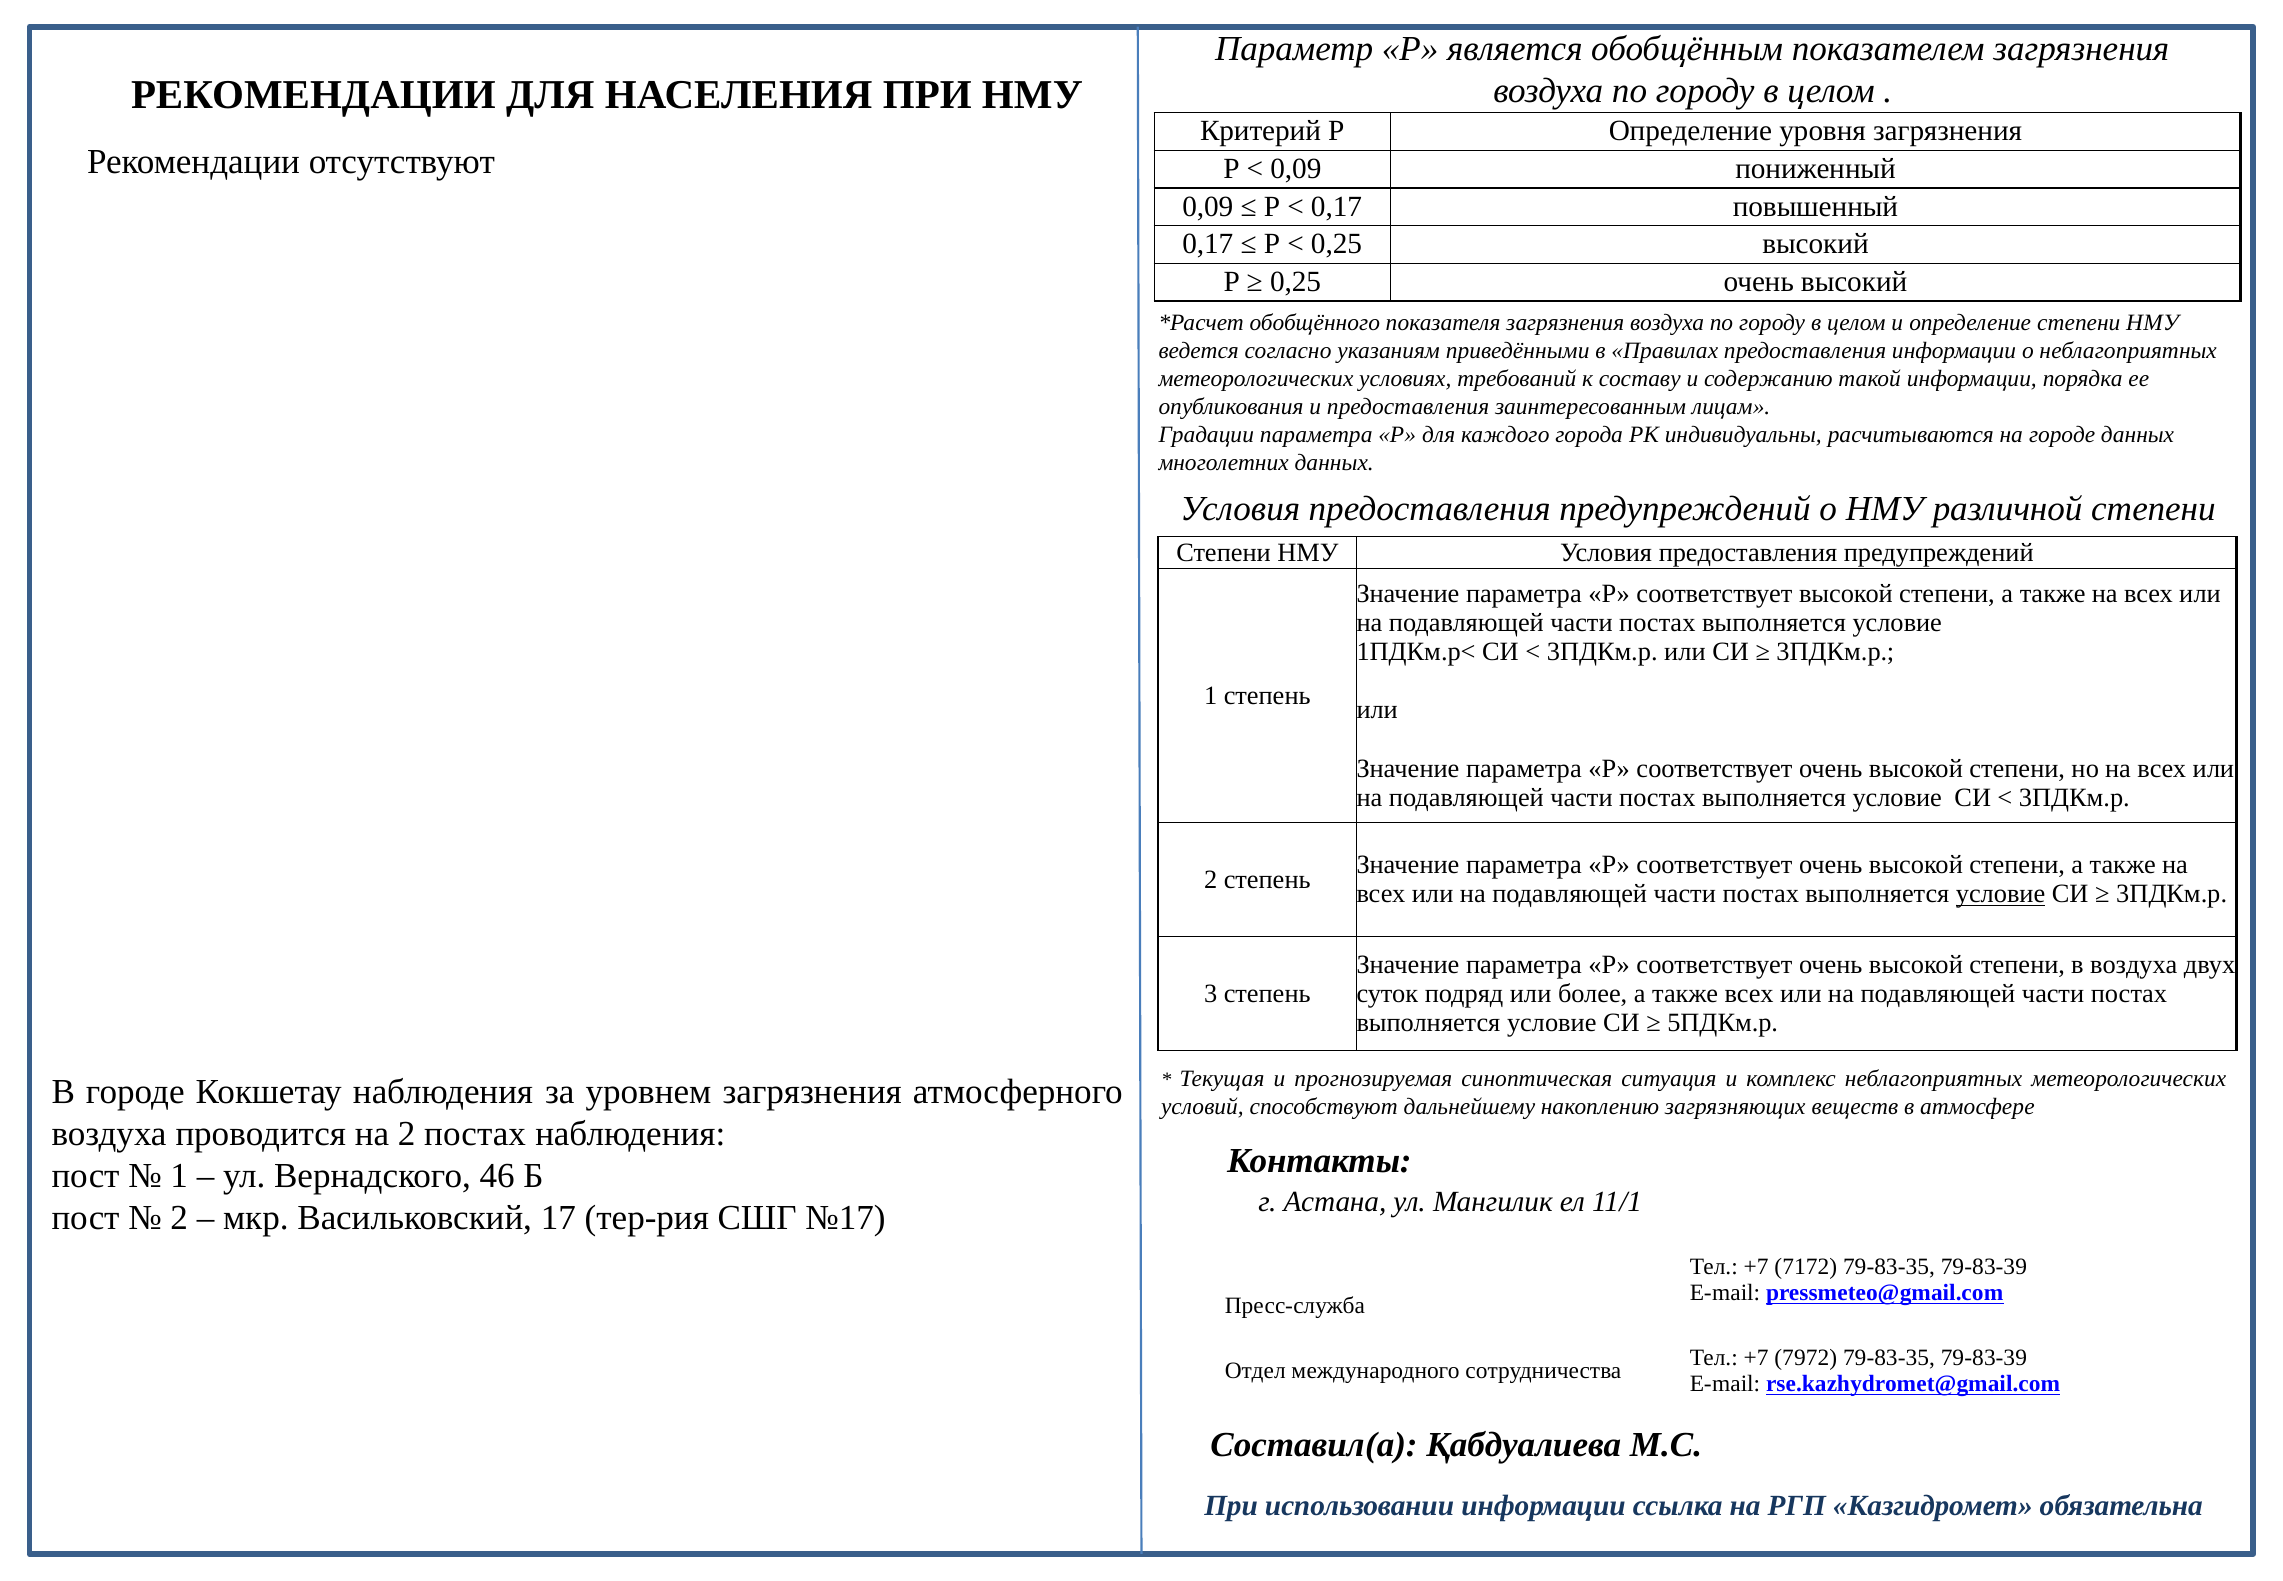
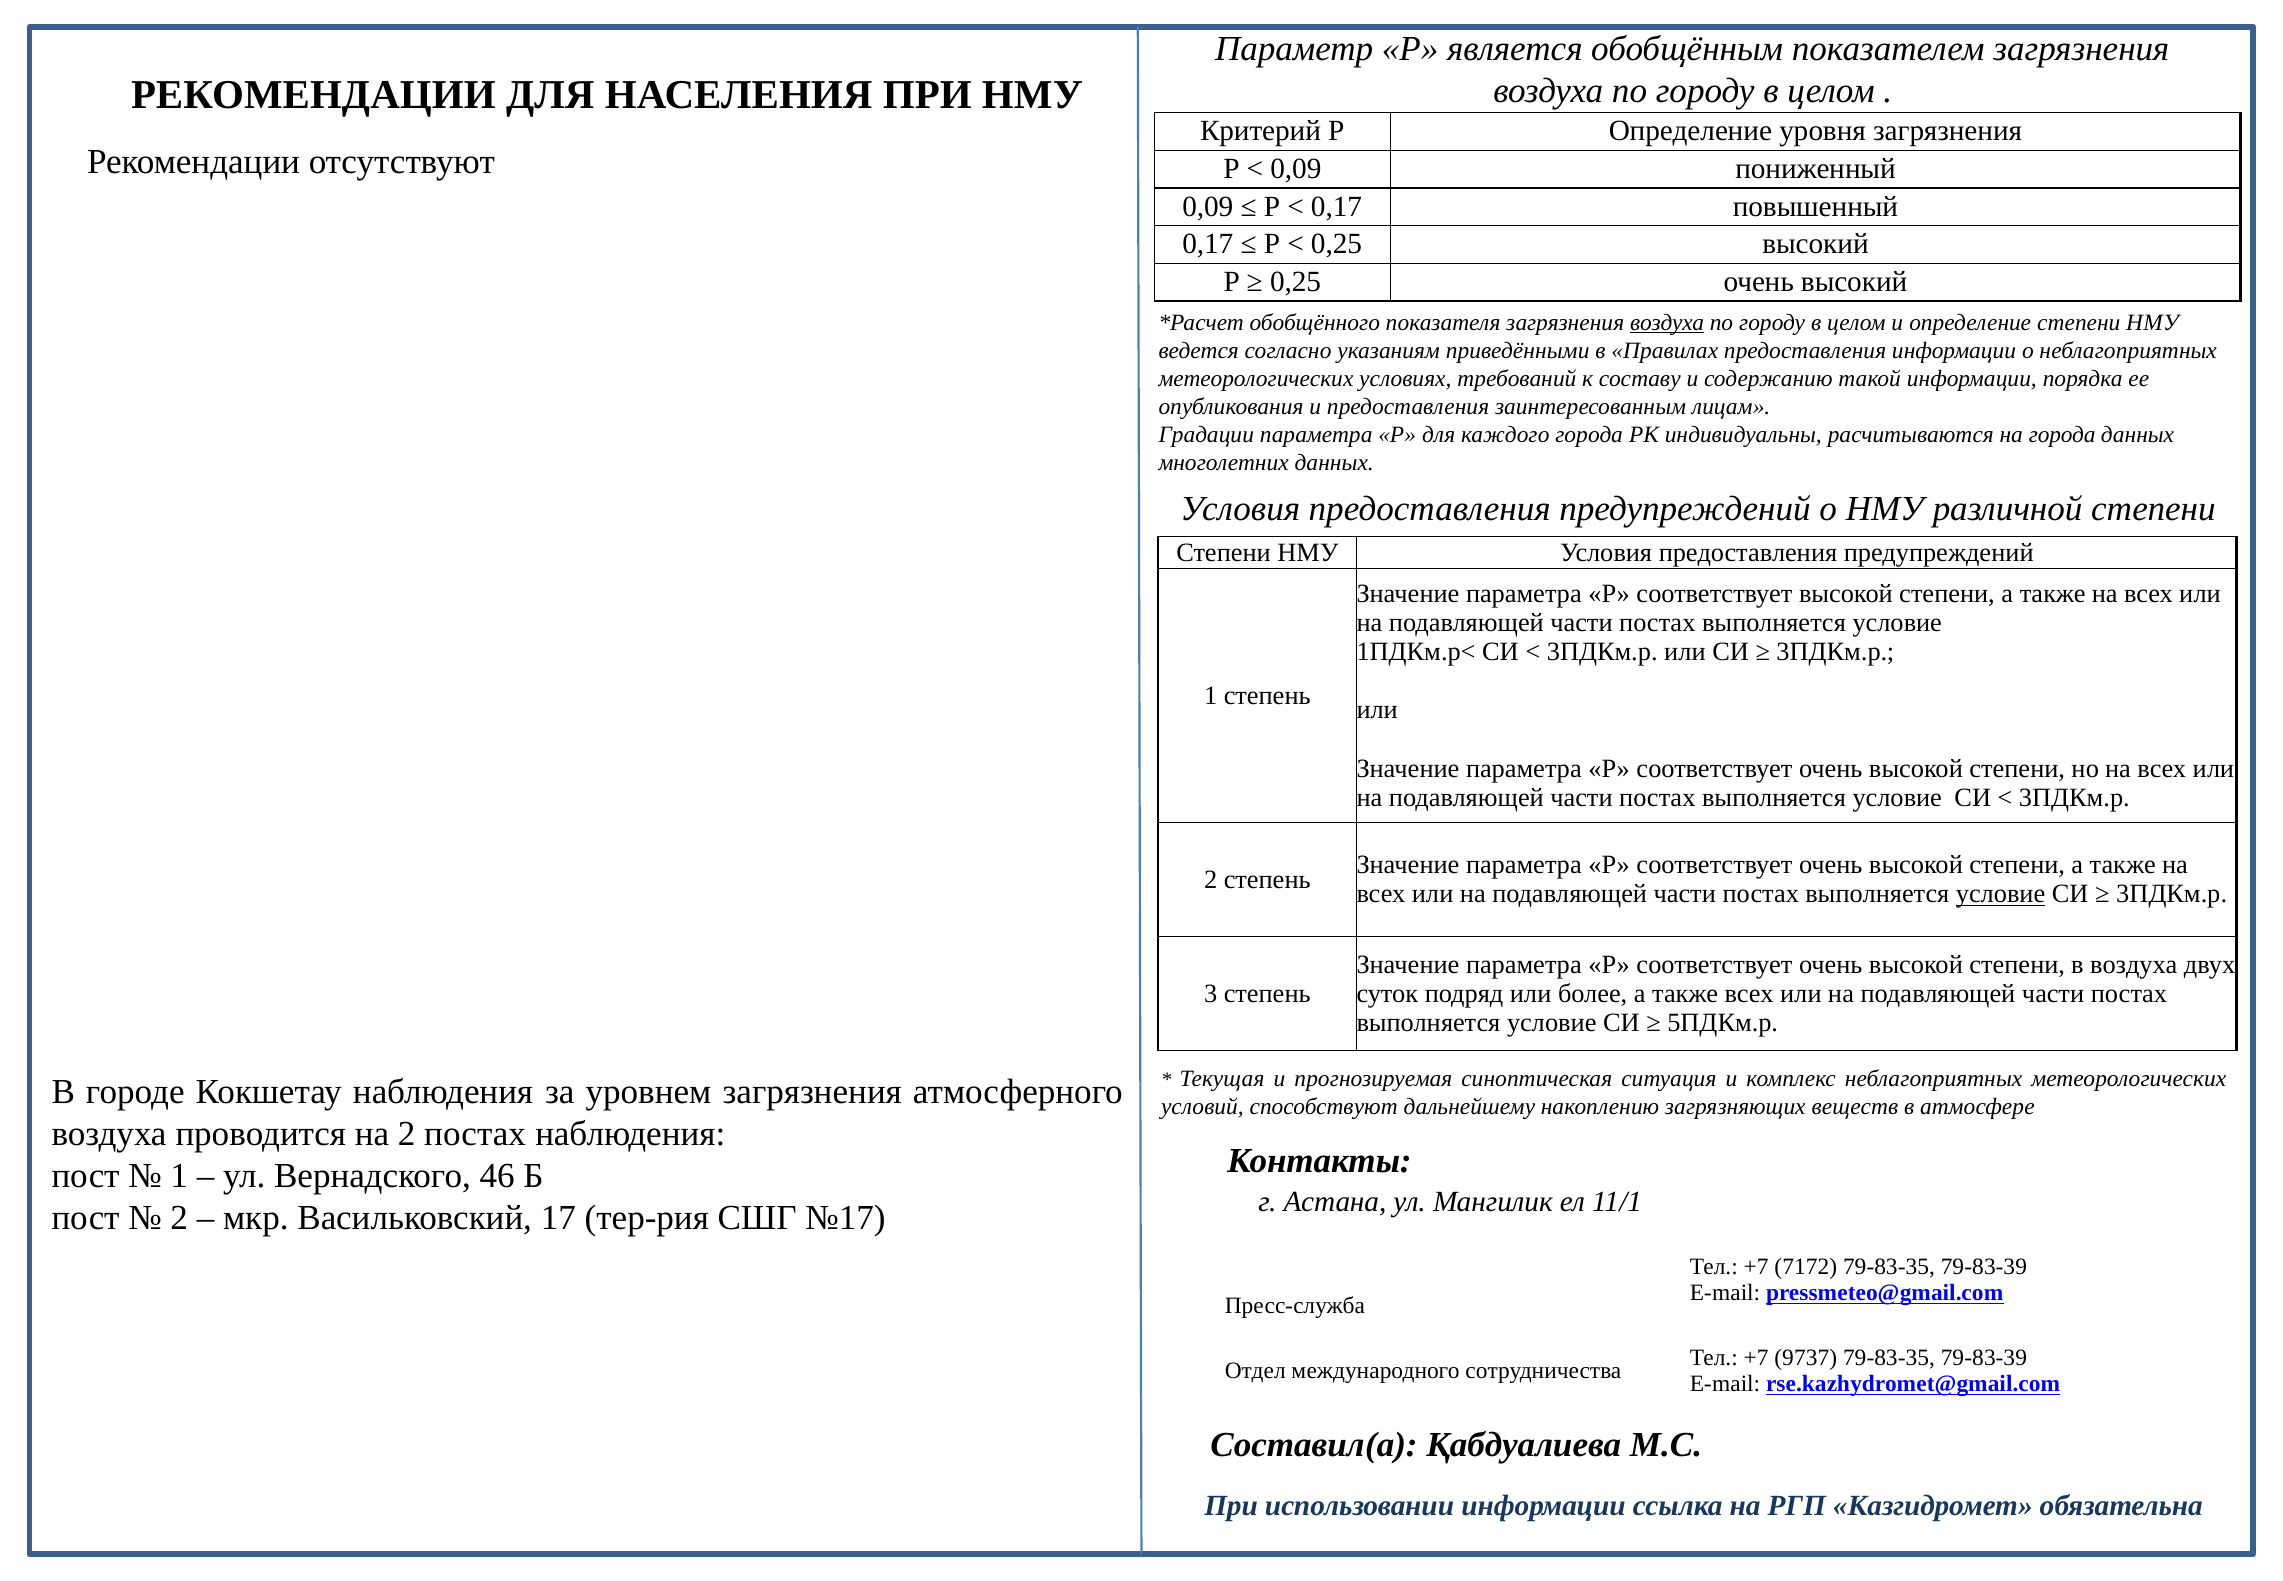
воздуха underline: none -> present (1667, 322)
на городе: городе -> города (2062, 435)
7972: 7972 -> 9737 (1806, 1358)
